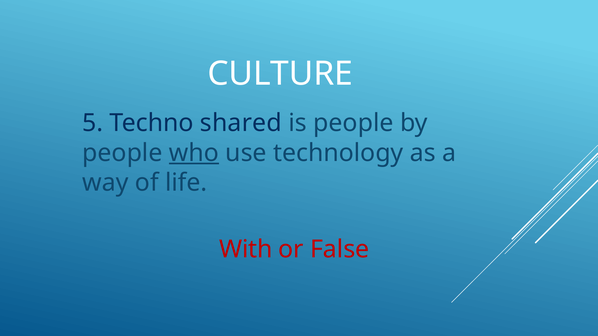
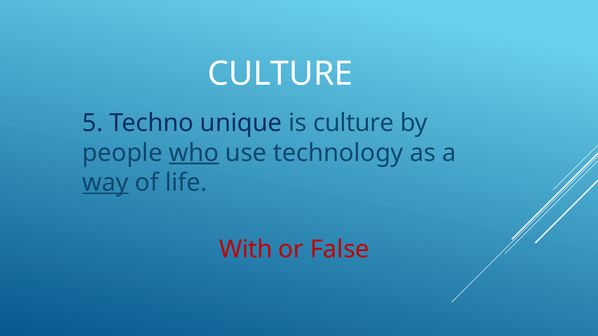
shared: shared -> unique (241, 123)
is people: people -> culture (354, 123)
way underline: none -> present (105, 183)
